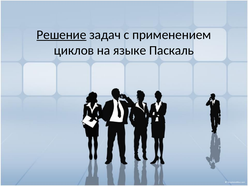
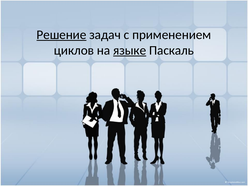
языке underline: none -> present (130, 50)
